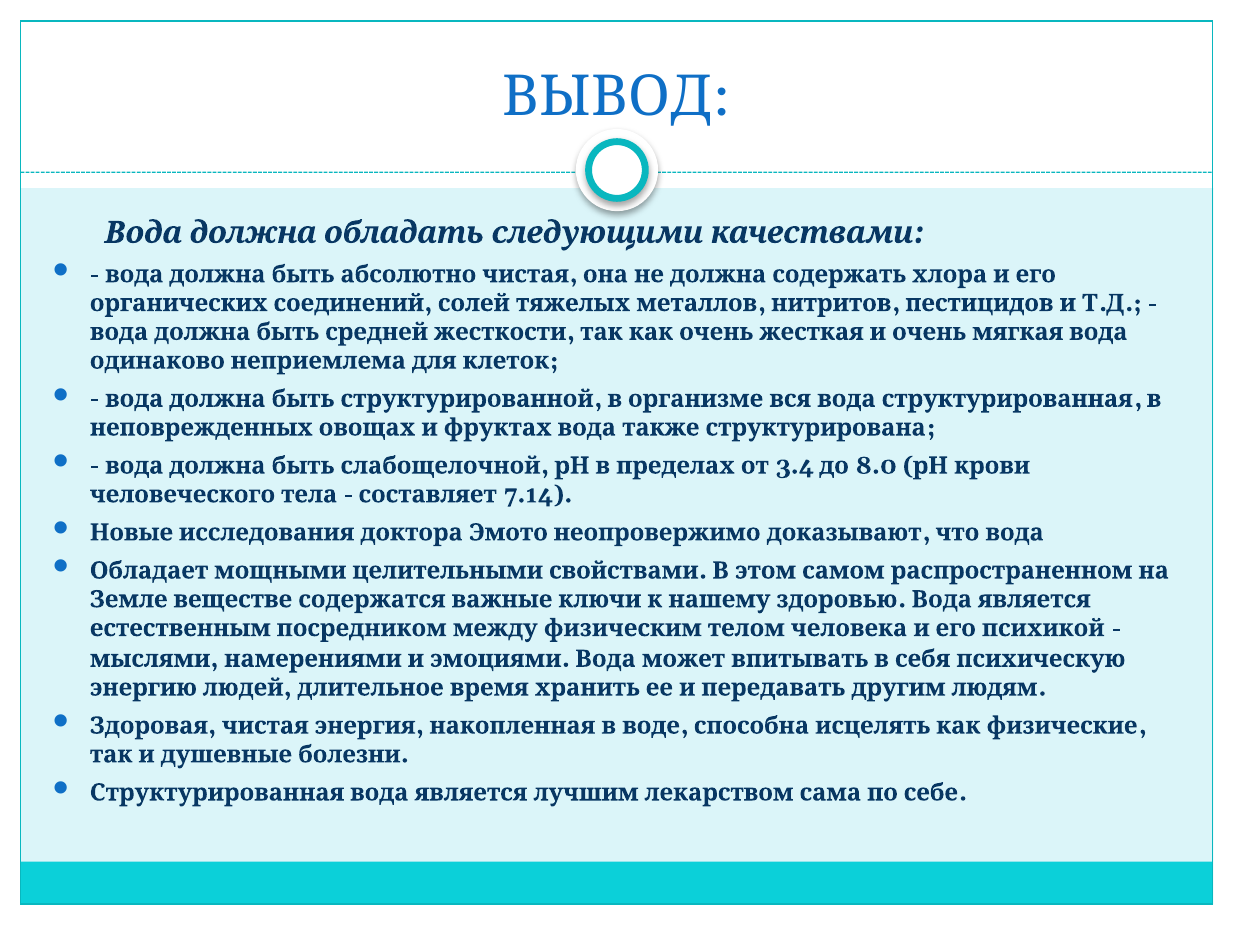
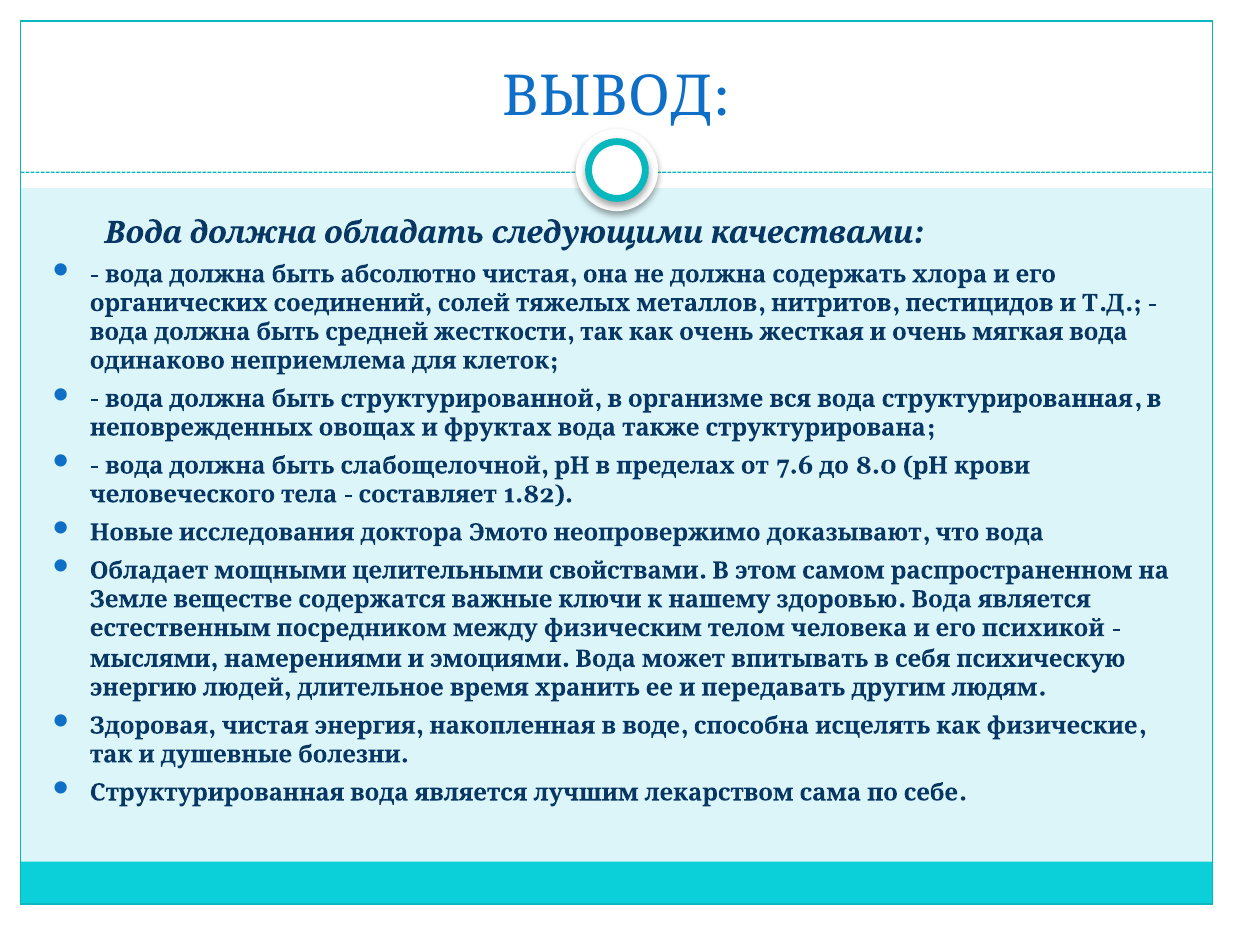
3.4: 3.4 -> 7.6 (795, 466)
7.14: 7.14 -> 1.82 (538, 495)
